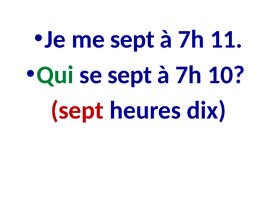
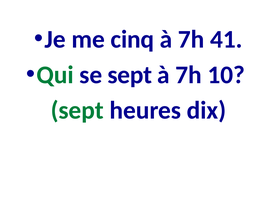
me sept: sept -> cinq (132, 39)
11: 11 -> 41 (226, 39)
sept colour: red -> green (77, 110)
